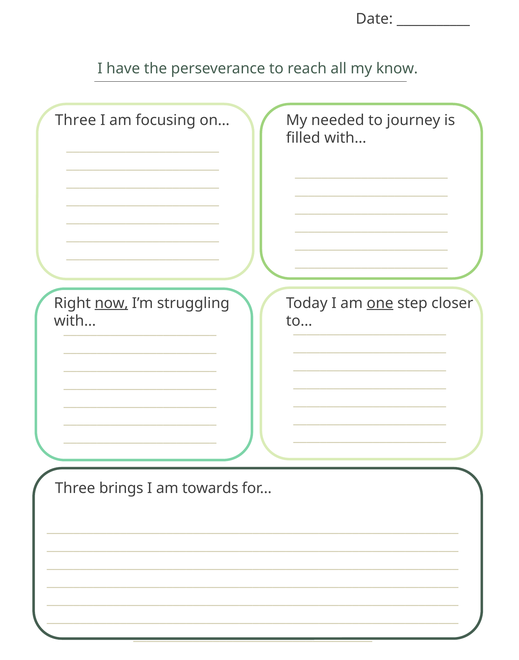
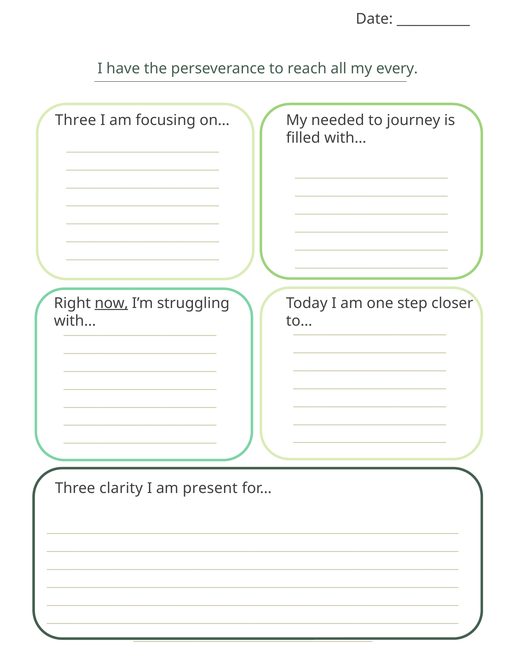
know: know -> every (397, 69)
one underline: present -> none (380, 303)
brings: brings -> clarity (121, 489)
towards: towards -> present (210, 489)
